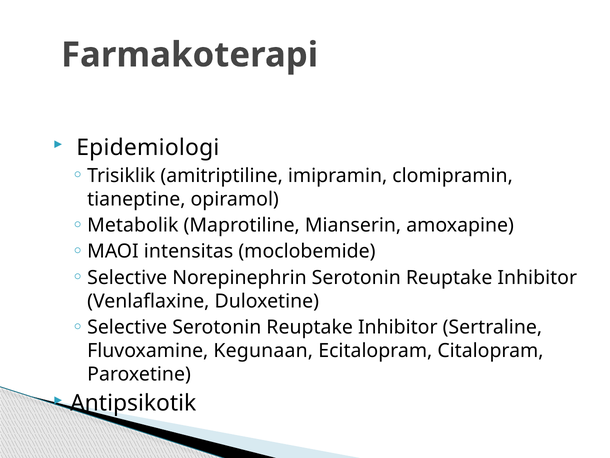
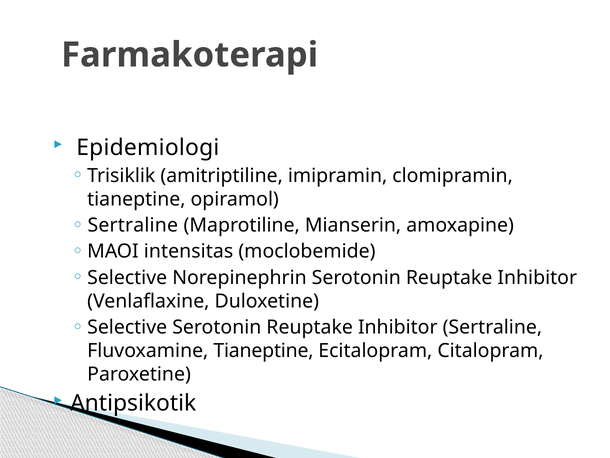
Metabolik: Metabolik -> Sertraline (133, 225)
Fluvoxamine Kegunaan: Kegunaan -> Tianeptine (263, 350)
